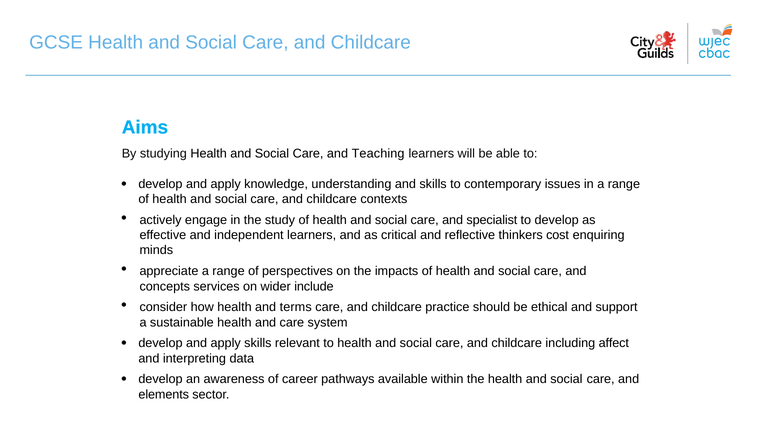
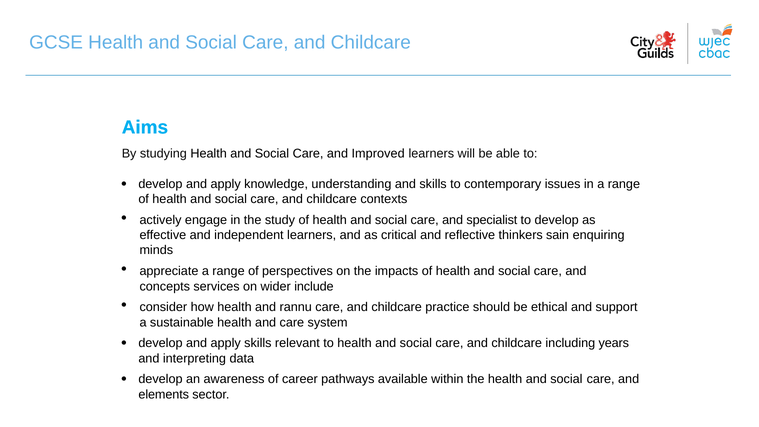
Teaching: Teaching -> Improved (378, 154)
cost: cost -> sain (558, 235)
terms: terms -> rannu (296, 307)
affect: affect -> years (614, 343)
